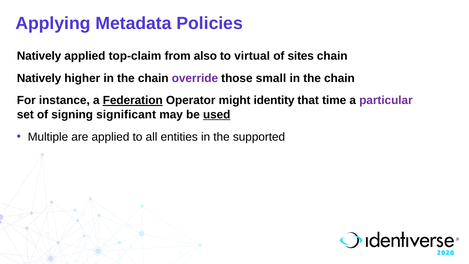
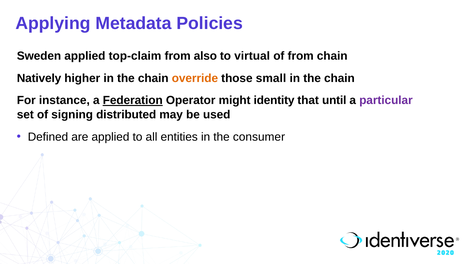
Natively: Natively -> Sweden (39, 56)
of sites: sites -> from (301, 56)
override colour: purple -> orange (195, 78)
time: time -> until (334, 100)
significant: significant -> distributed (126, 114)
used underline: present -> none (217, 114)
Multiple: Multiple -> Defined (48, 137)
supported: supported -> consumer (259, 137)
